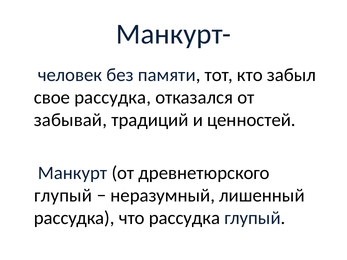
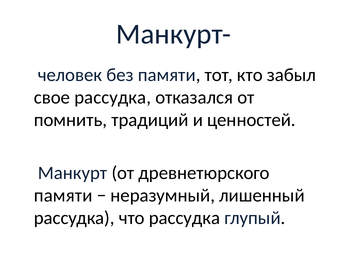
забывай: забывай -> помнить (70, 120)
глупый: глупый -> памяти (63, 196)
